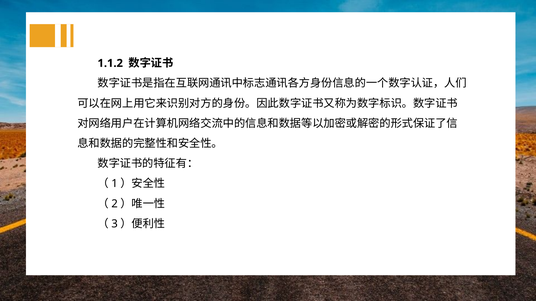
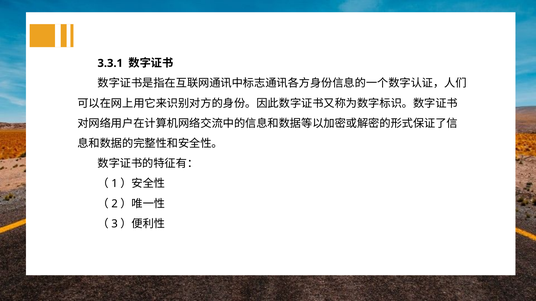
1.1.2: 1.1.2 -> 3.3.1 (110, 63)
